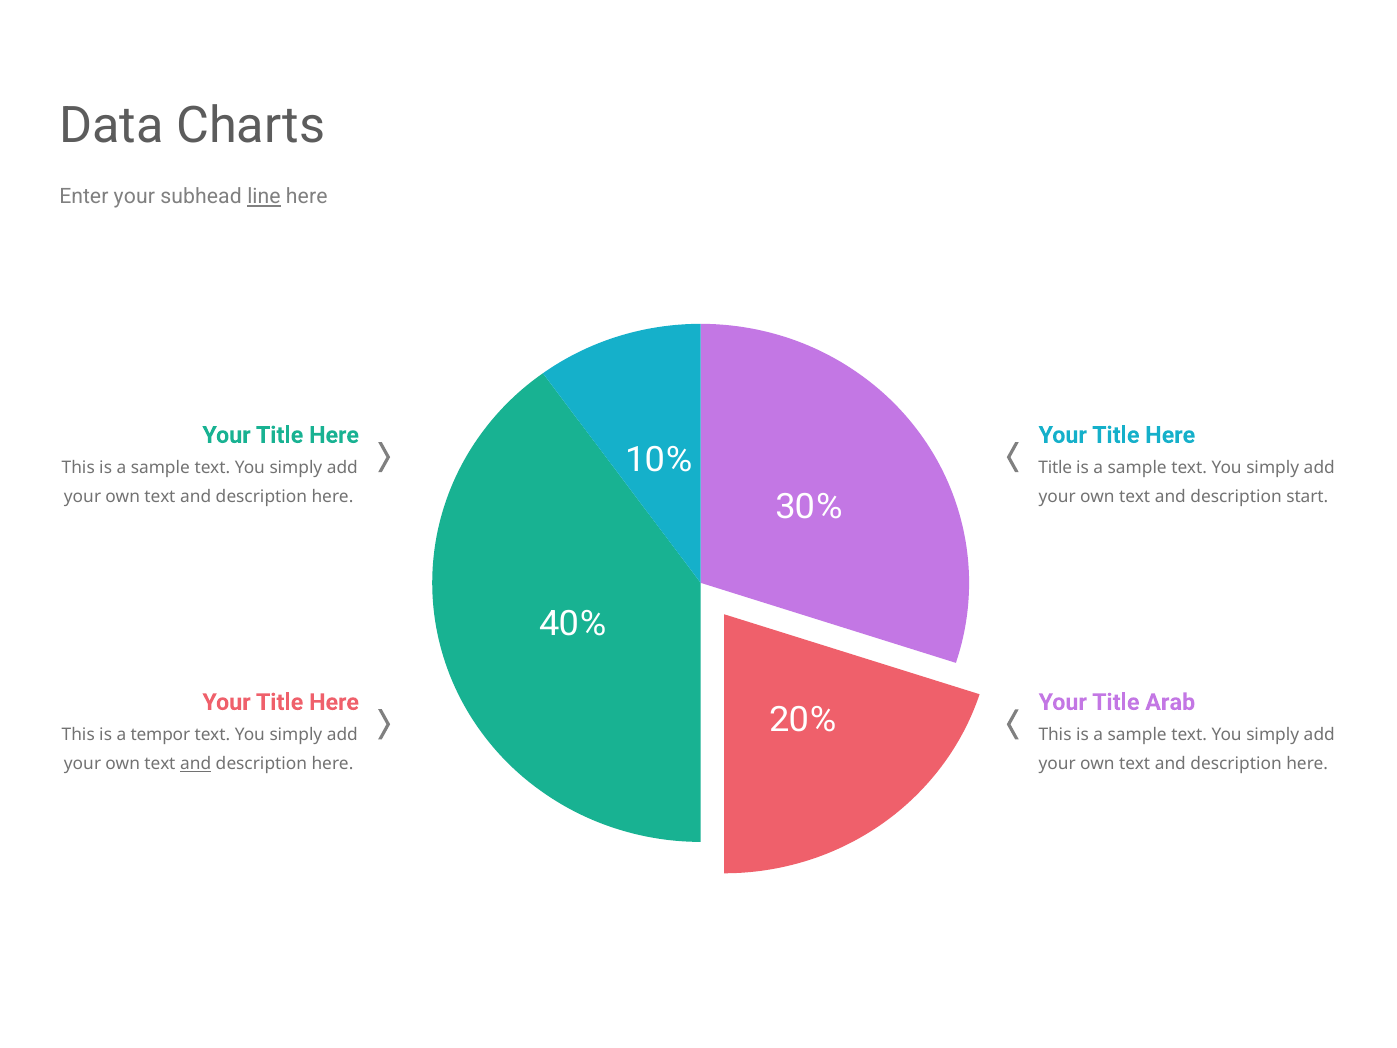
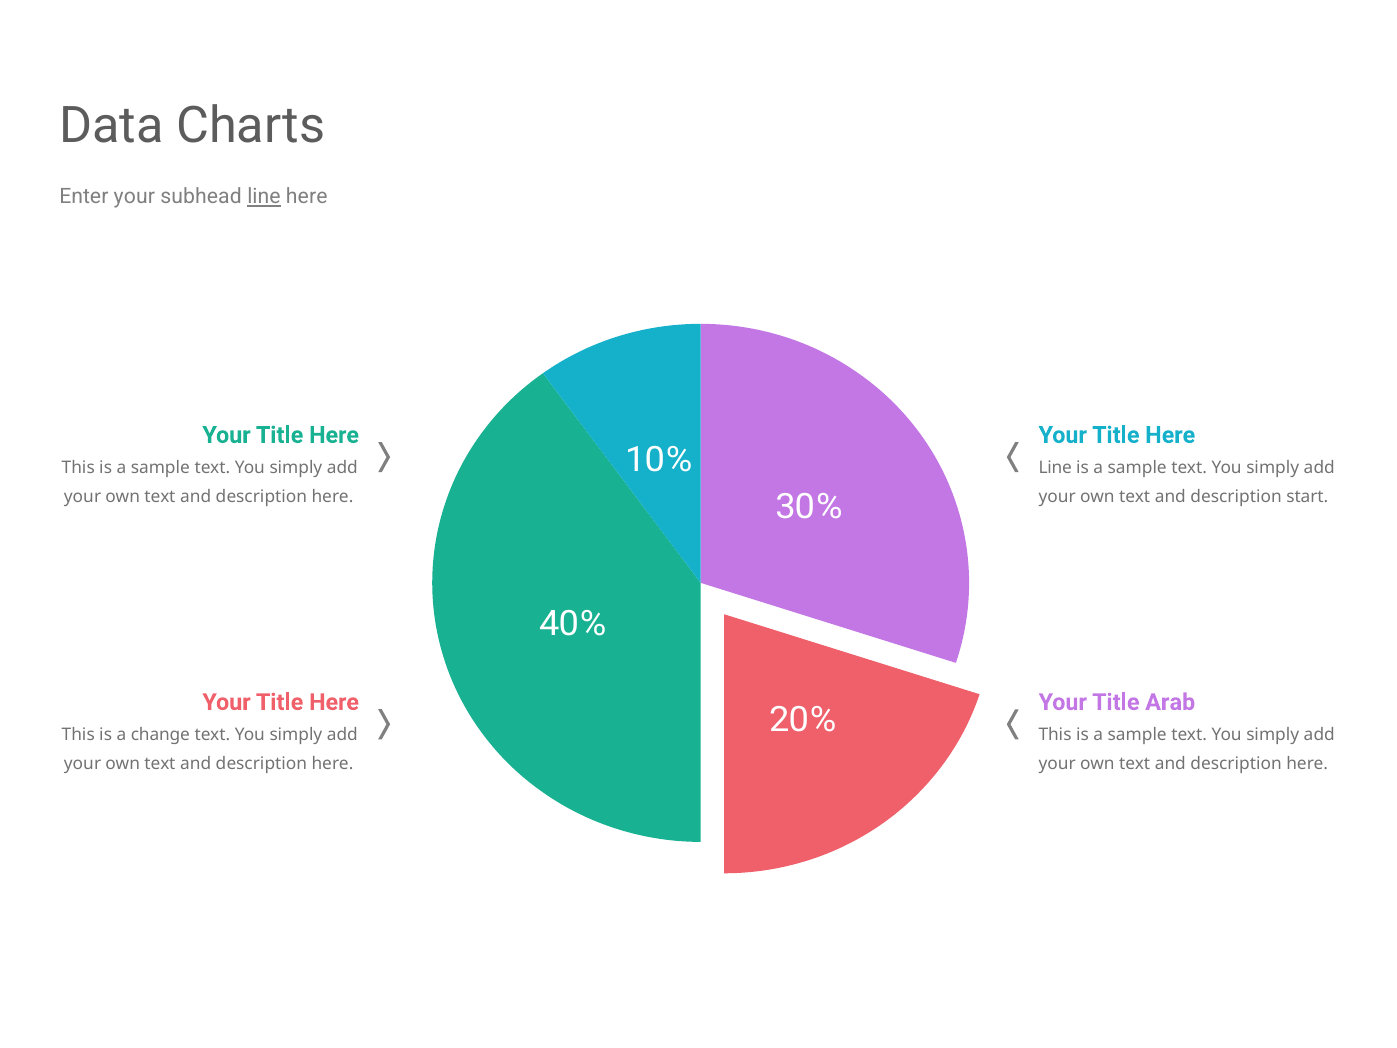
Title: Title -> Line (1055, 468)
tempor: tempor -> change (160, 735)
and underline: present -> none (196, 764)
